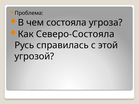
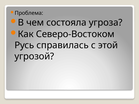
Северо-Состояла: Северо-Состояла -> Северо-Востоком (75, 34)
